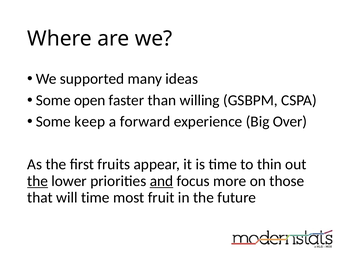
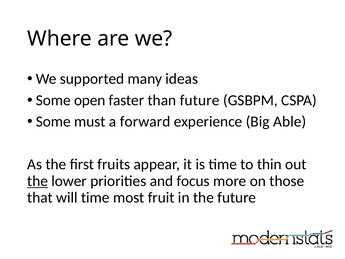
than willing: willing -> future (200, 100)
keep: keep -> must (90, 122)
Over: Over -> Able (290, 122)
and underline: present -> none (162, 181)
